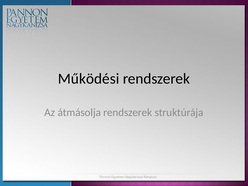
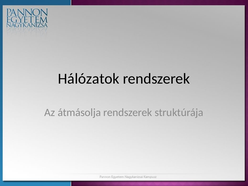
Működési: Működési -> Hálózatok (89, 79)
